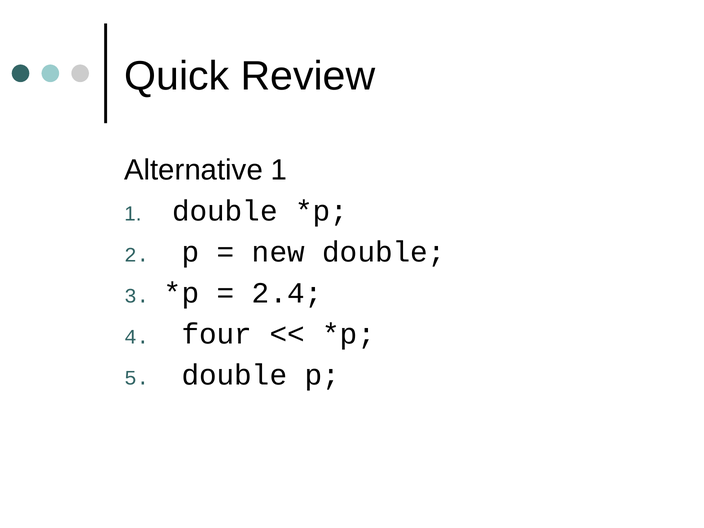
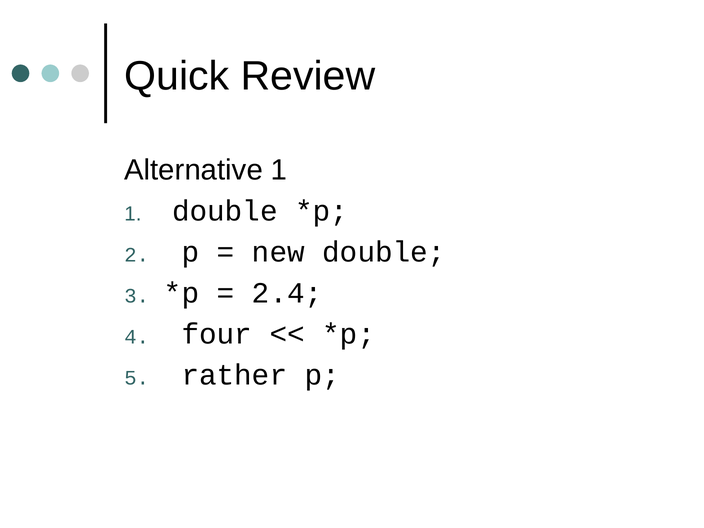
double: double -> rather (234, 375)
